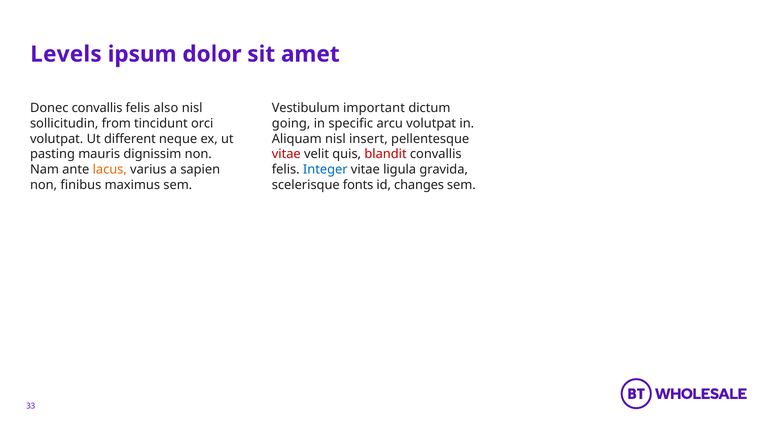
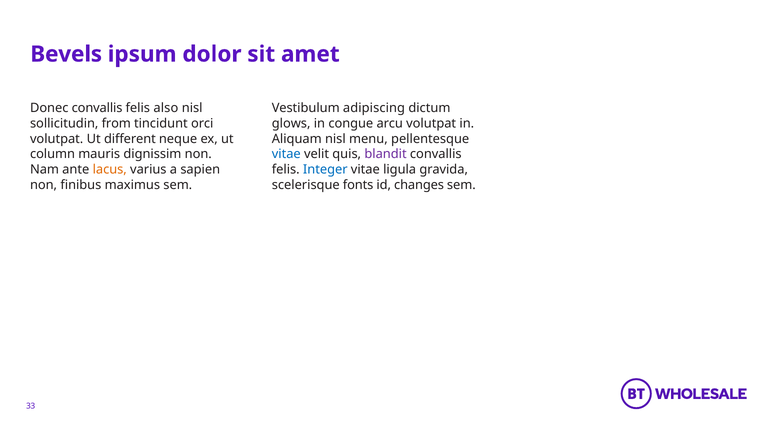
Levels: Levels -> Bevels (66, 54)
important: important -> adipiscing (374, 108)
going: going -> glows (291, 123)
specific: specific -> congue (351, 123)
insert: insert -> menu (368, 139)
pasting: pasting -> column (52, 154)
vitae colour: red -> blue (286, 154)
blandit colour: red -> purple (386, 154)
